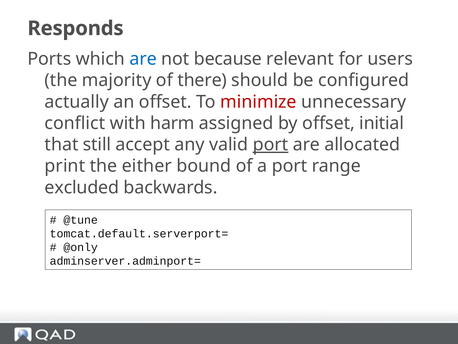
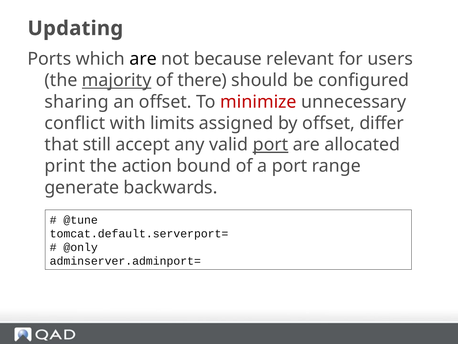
Responds: Responds -> Updating (75, 28)
are colour: blue -> black (143, 59)
majority underline: none -> present (117, 80)
actually: actually -> sharing (77, 102)
harm: harm -> limits (172, 123)
initial: initial -> differ (382, 123)
either: either -> action (147, 166)
excluded: excluded -> generate (82, 187)
